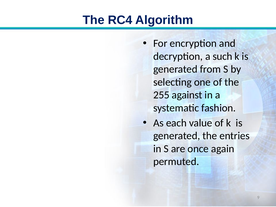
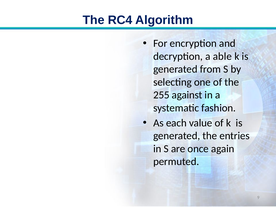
such: such -> able (222, 56)
